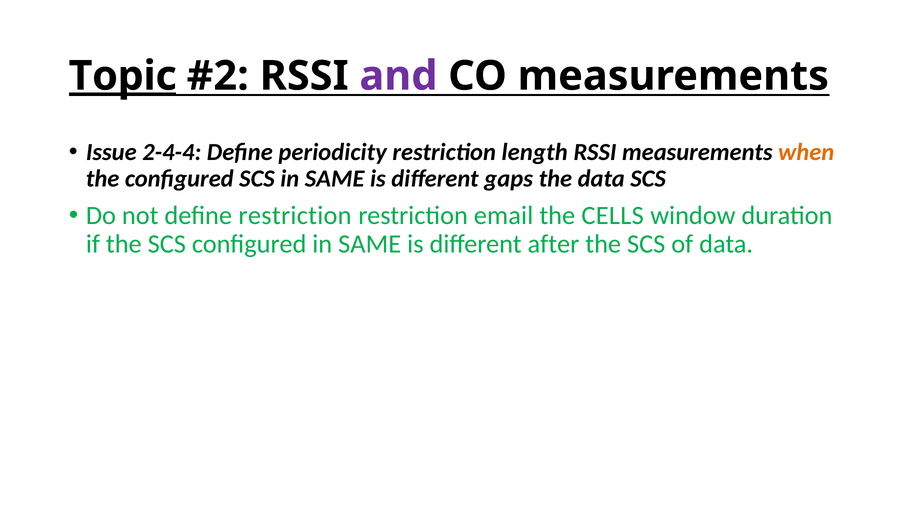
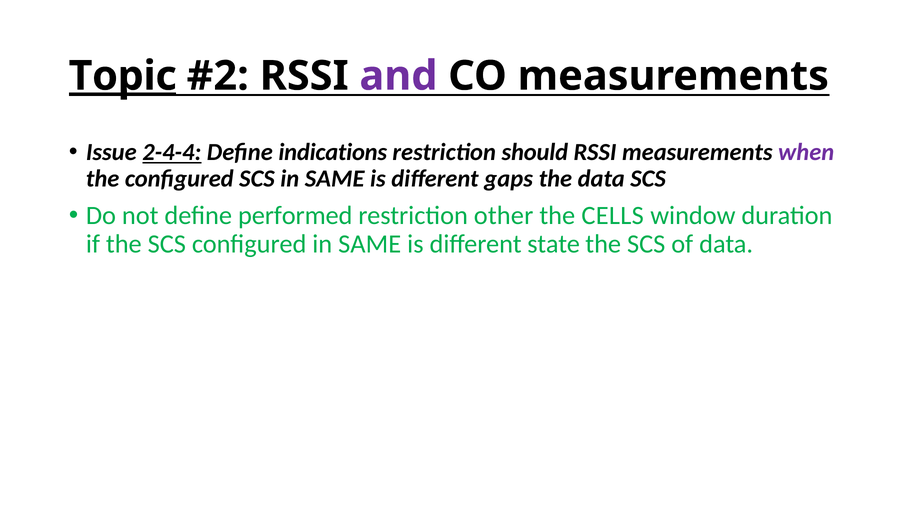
2-4-4 underline: none -> present (172, 152)
periodicity: periodicity -> indications (333, 152)
length: length -> should (535, 152)
when colour: orange -> purple (806, 152)
define restriction: restriction -> performed (295, 215)
email: email -> other (504, 215)
after: after -> state (554, 244)
